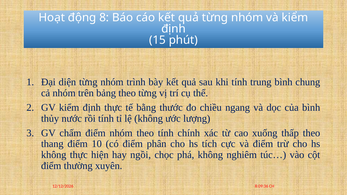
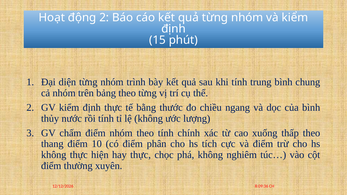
động 8: 8 -> 2 (104, 18)
hay ngồi: ngồi -> thực (141, 155)
